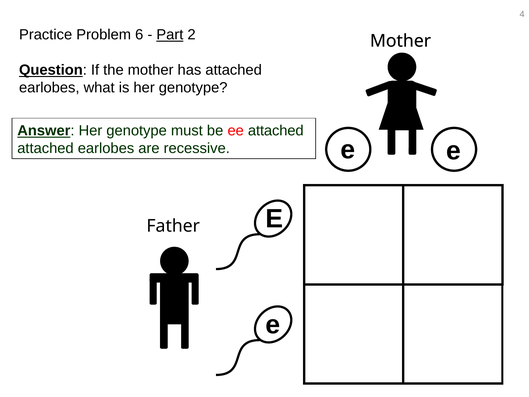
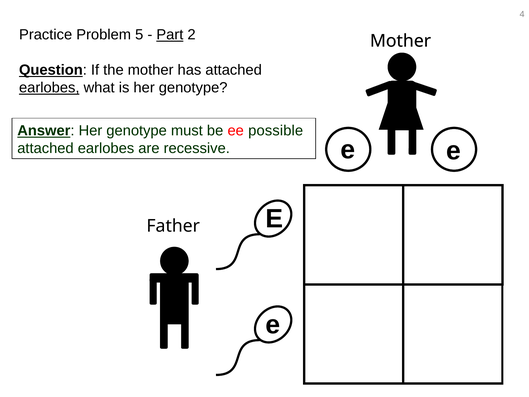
6: 6 -> 5 (139, 35)
earlobes underline: none -> present (49, 88)
ee attached: attached -> possible (276, 131)
